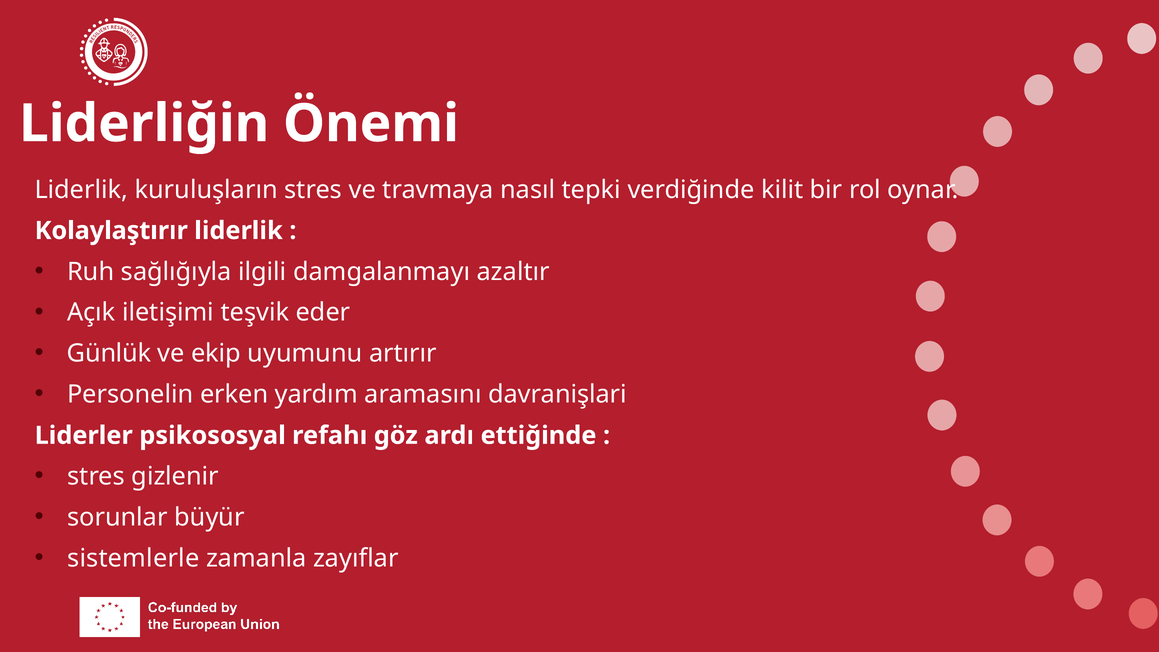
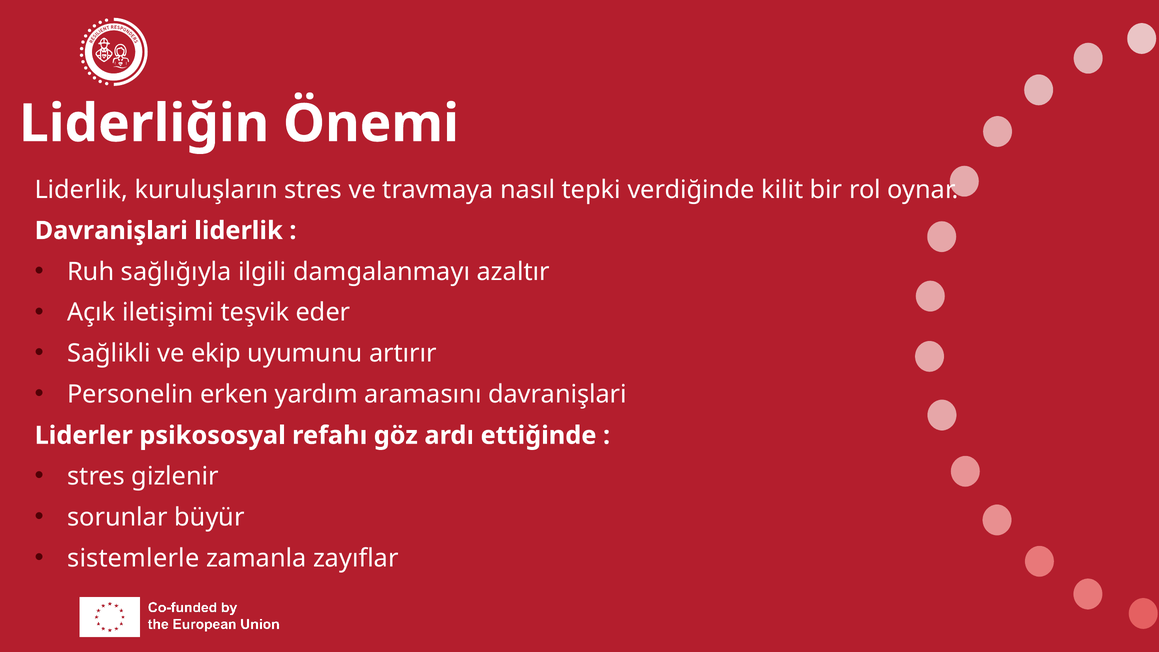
Kolaylaştırır: Kolaylaştırır -> Davranişlari (111, 231)
Günlük: Günlük -> Sağlikli (109, 354)
